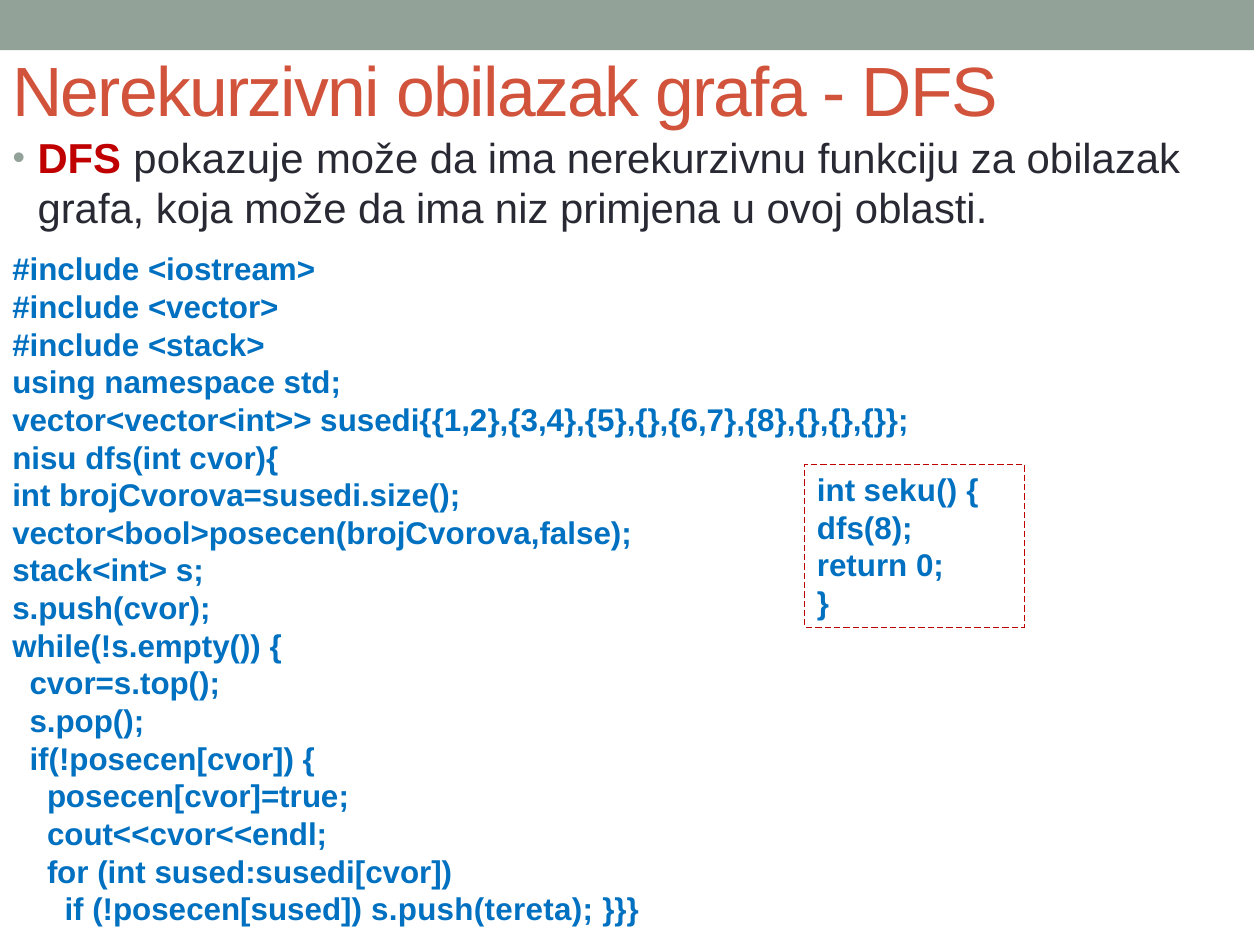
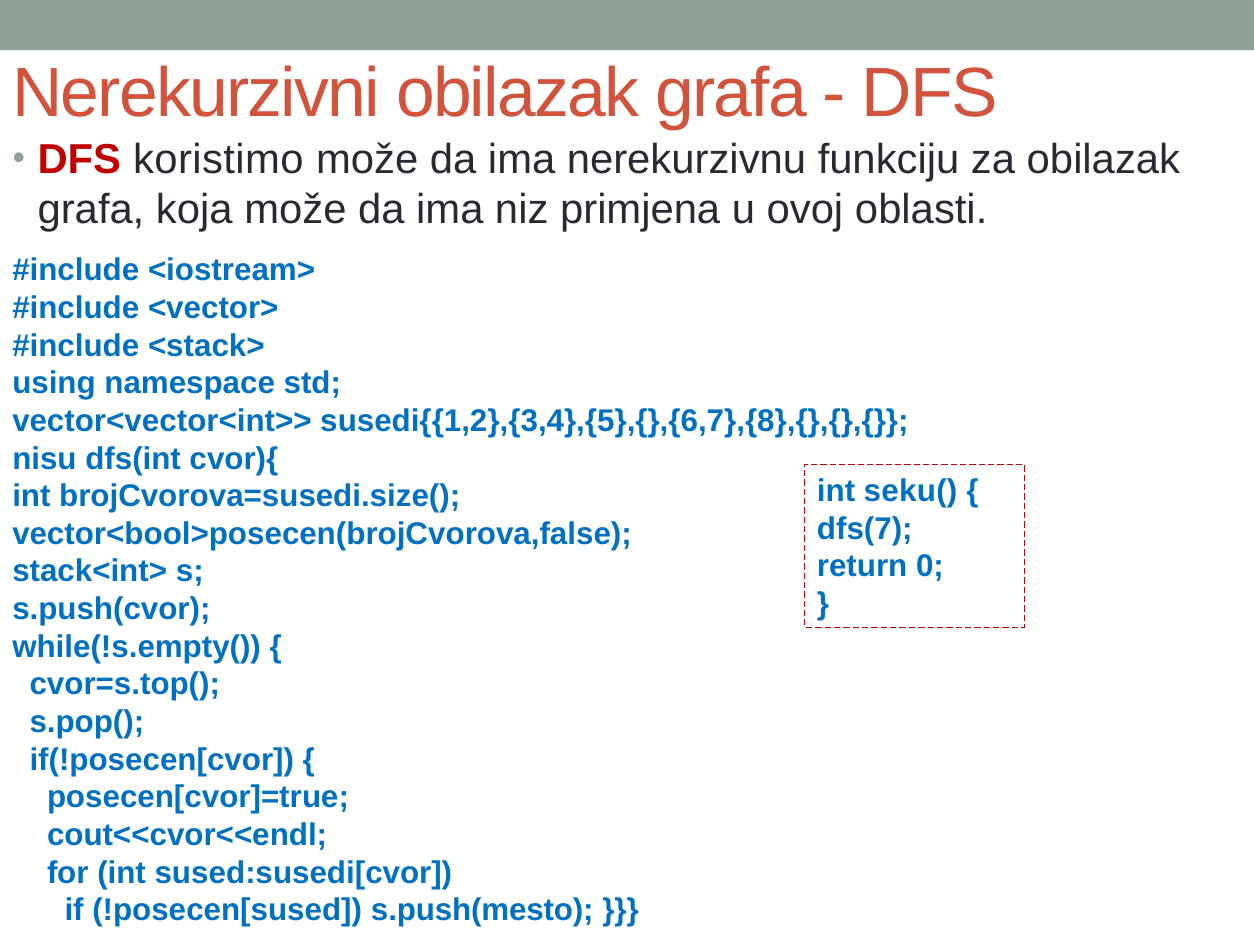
pokazuje: pokazuje -> koristimo (218, 160)
dfs(8: dfs(8 -> dfs(7 (865, 529)
s.push(tereta: s.push(tereta -> s.push(mesto (482, 910)
